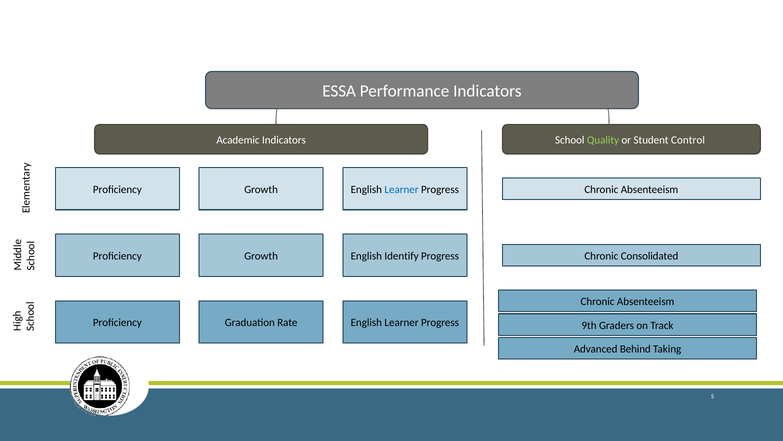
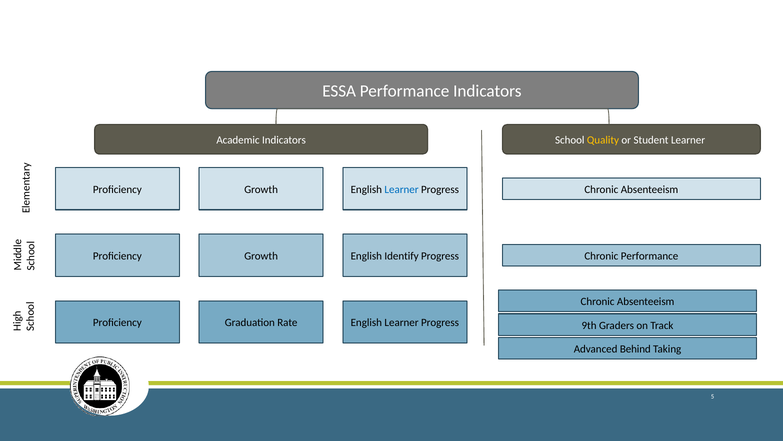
Quality colour: light green -> yellow (603, 140)
Student Control: Control -> Learner (688, 140)
Chronic Consolidated: Consolidated -> Performance (650, 256)
